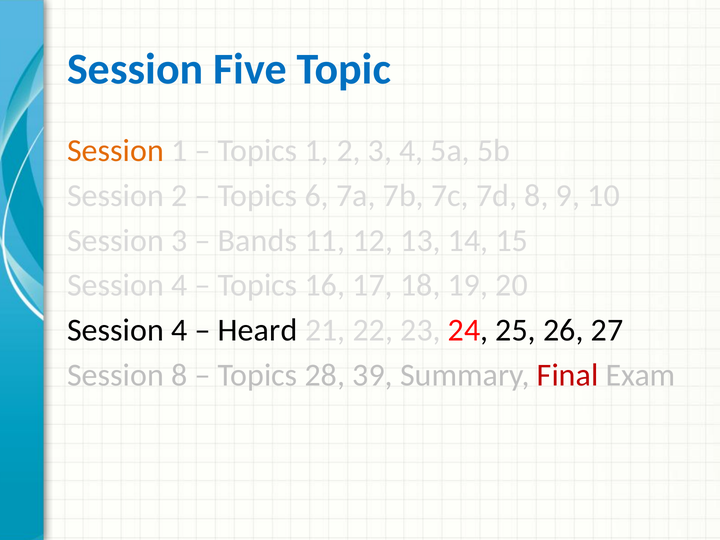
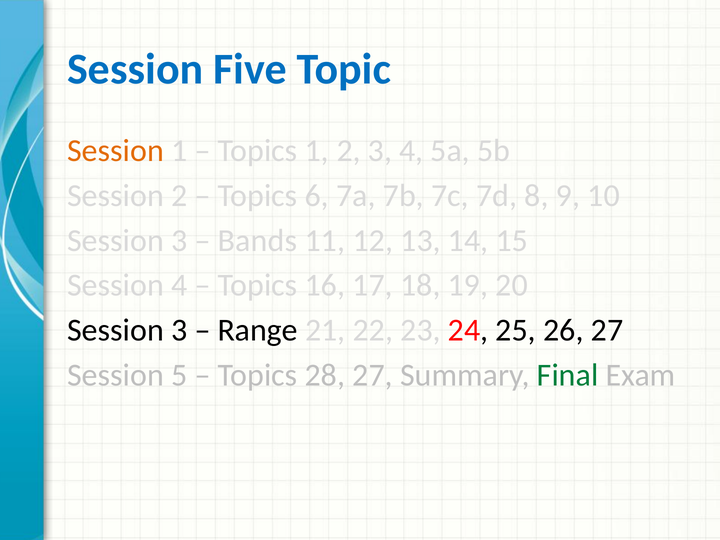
4: 4 -> 3 (179, 330)
Heard: Heard -> Range (258, 330)
Session 8: 8 -> 5 (179, 375)
28 39: 39 -> 27 (373, 375)
Final colour: red -> green (568, 375)
